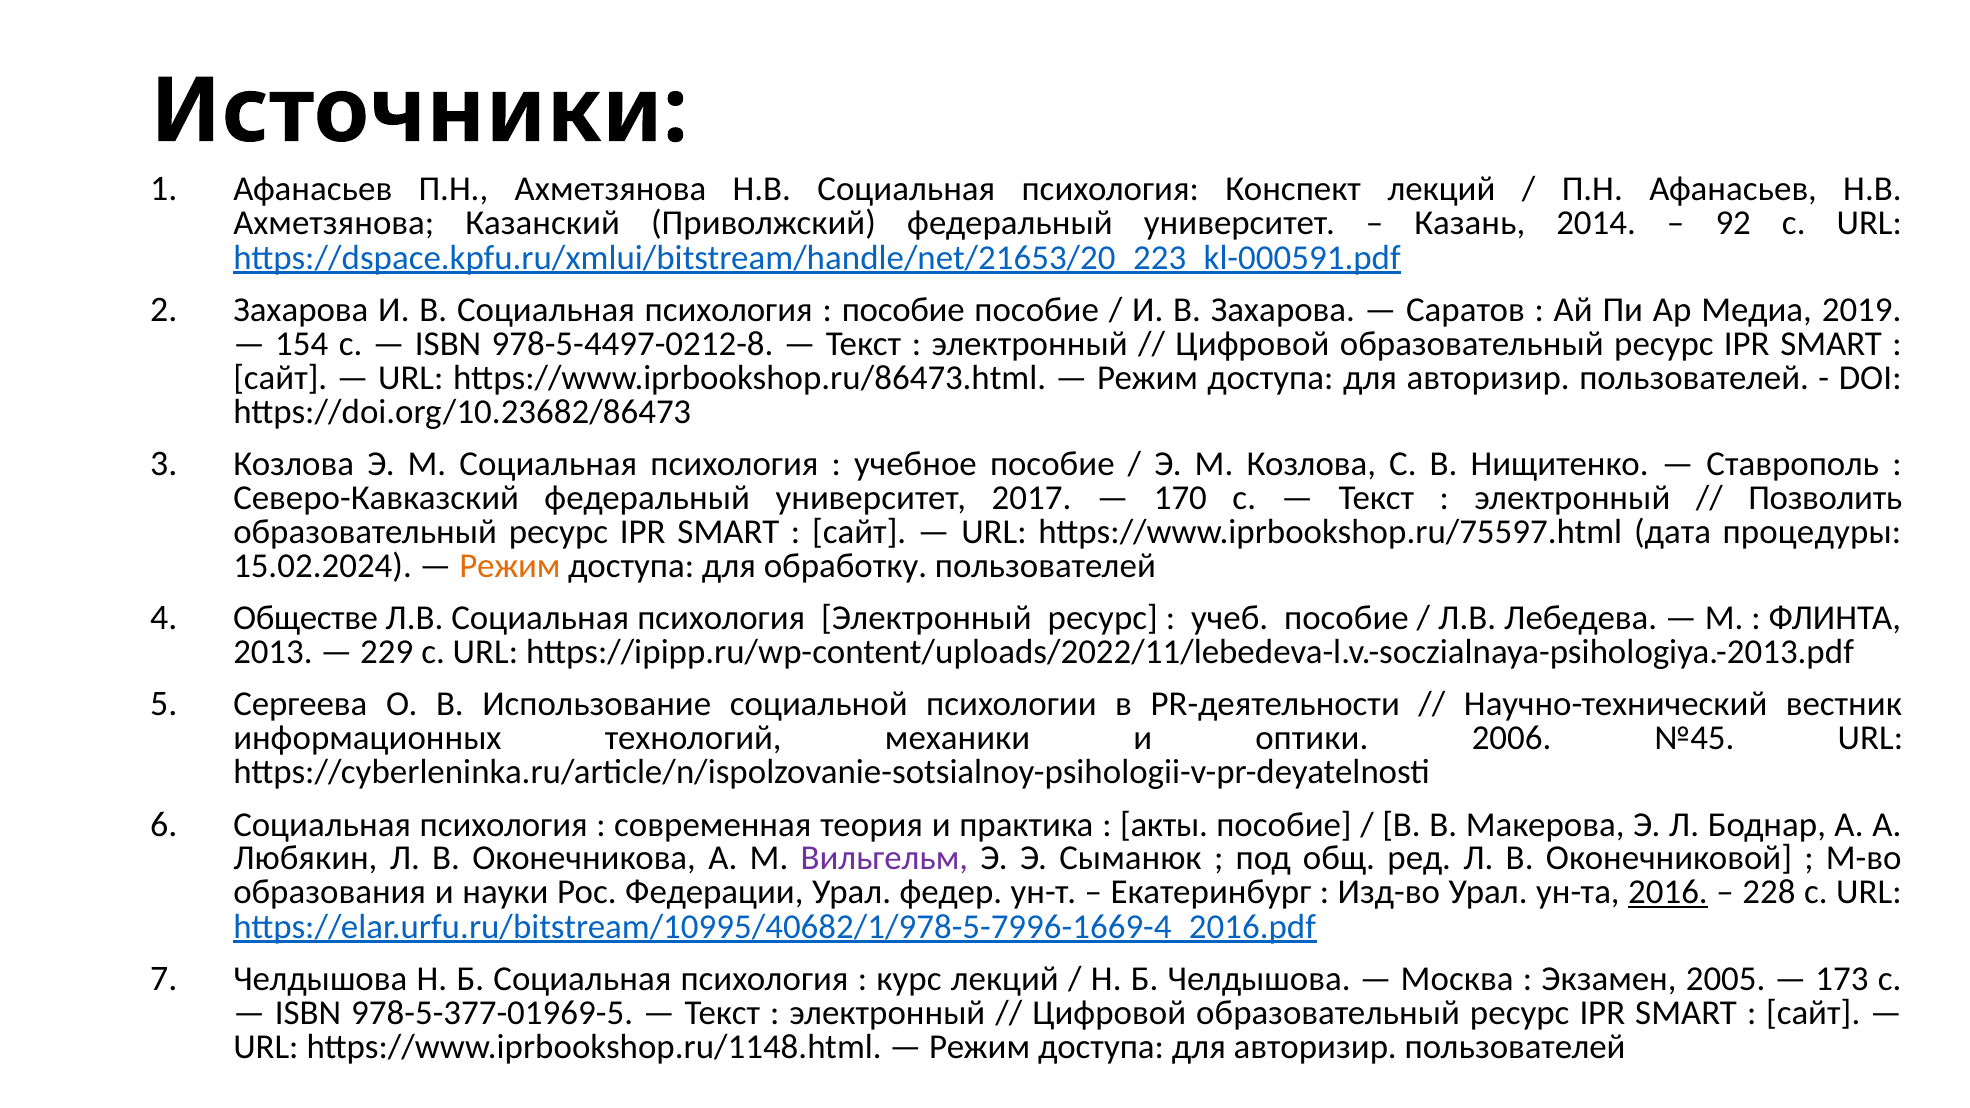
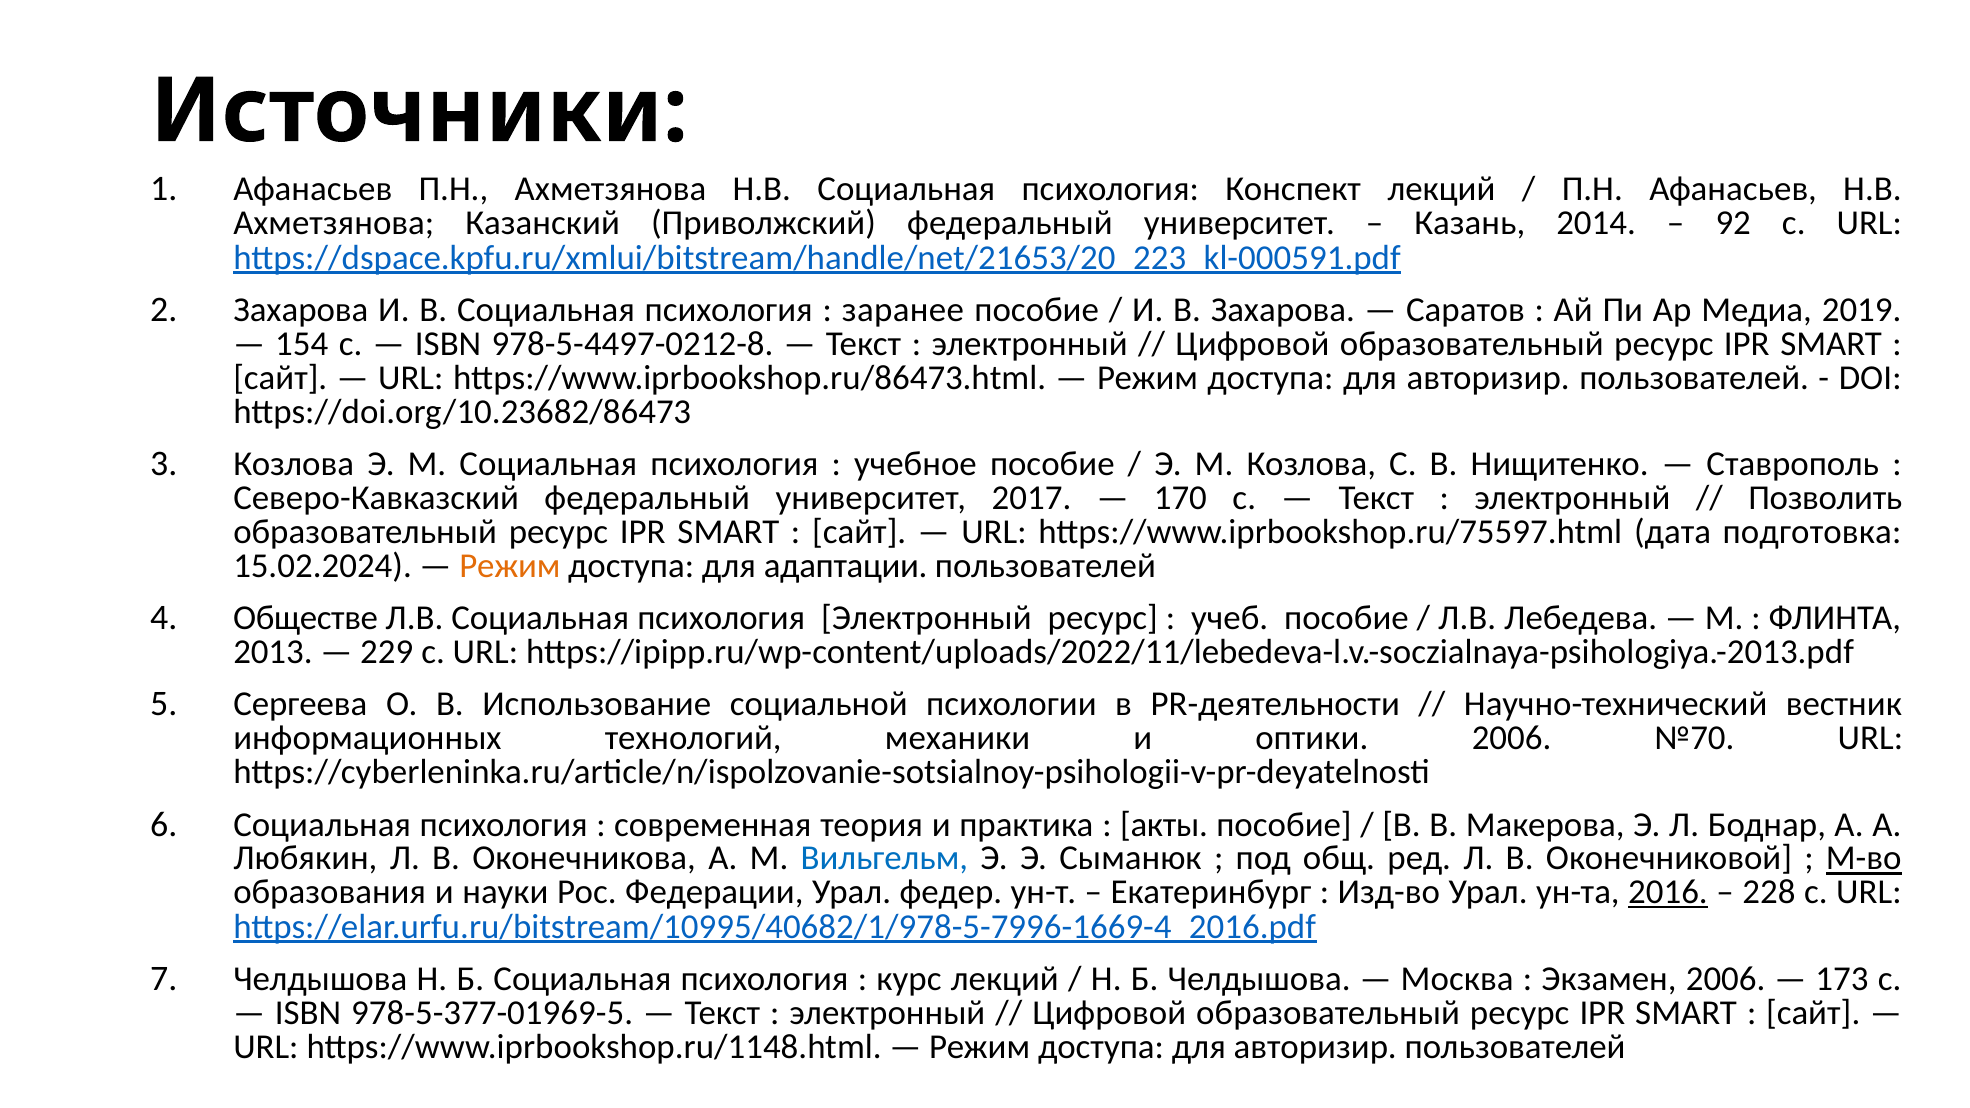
пособие: пособие -> заранее (903, 310)
процедуры: процедуры -> подготовка (1812, 532)
обработку: обработку -> адаптации (846, 566)
№45: №45 -> №70 (1694, 738)
Вильгельм colour: purple -> blue (884, 859)
М-во underline: none -> present (1864, 859)
Экзамен 2005: 2005 -> 2006 (1726, 979)
